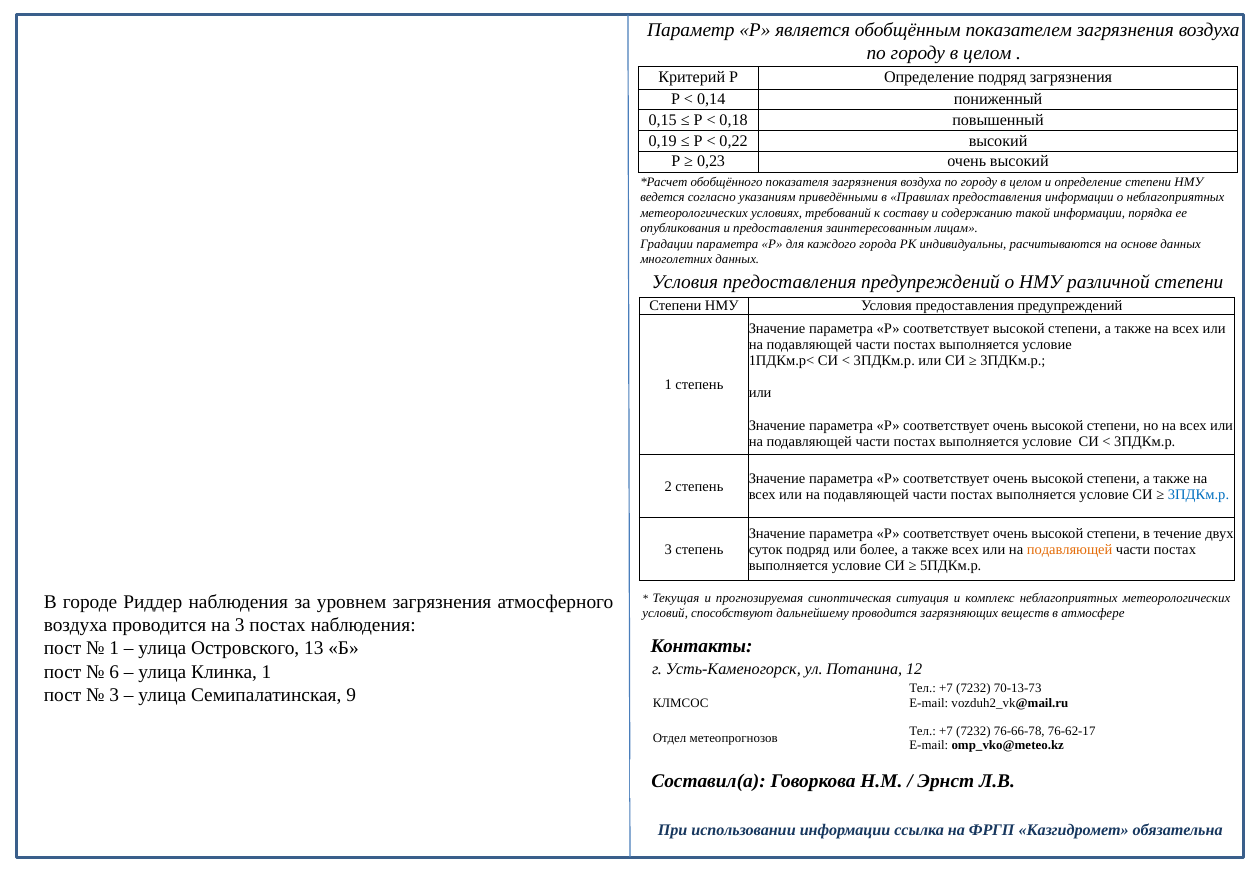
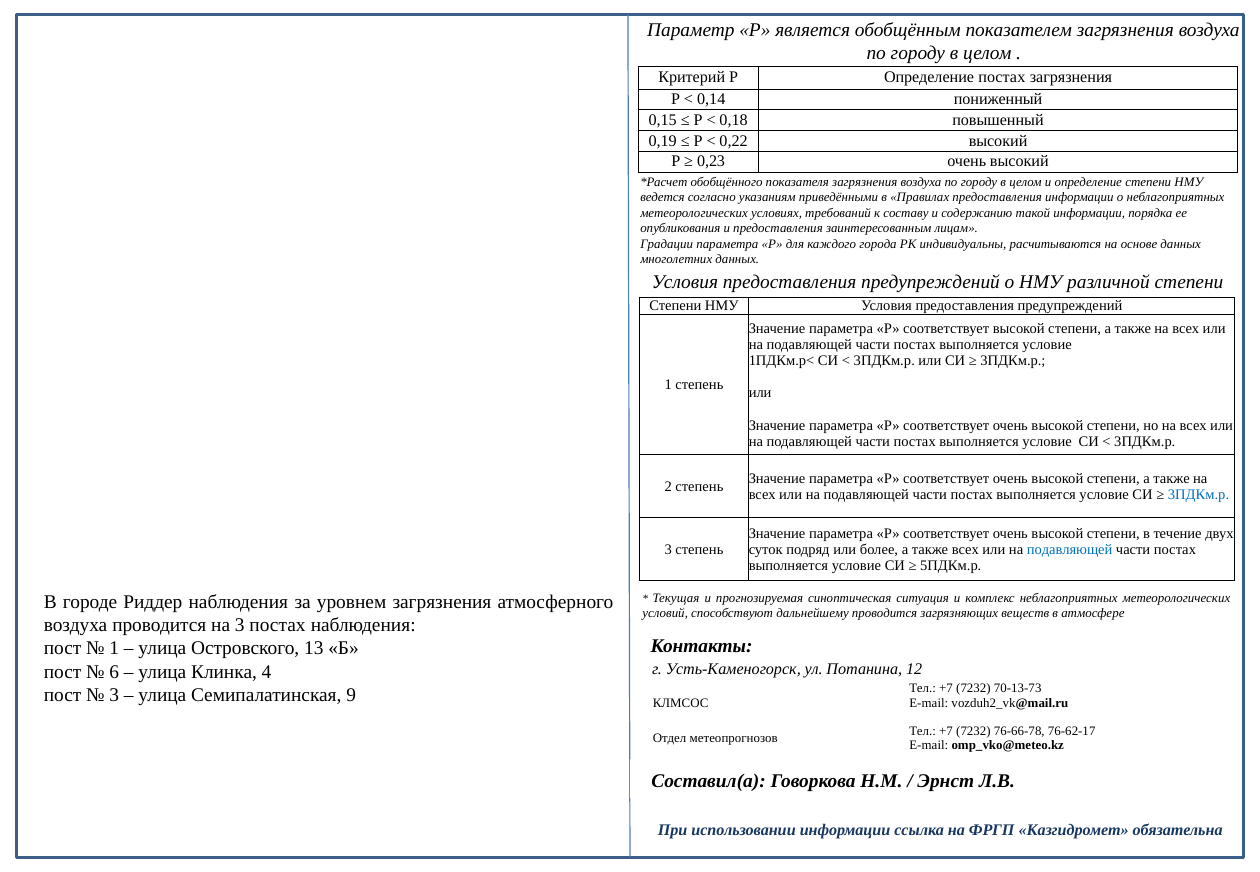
Определение подряд: подряд -> постах (1002, 77)
подавляющей colour: orange -> blue (1070, 550)
Клинка 1: 1 -> 4 (267, 672)
